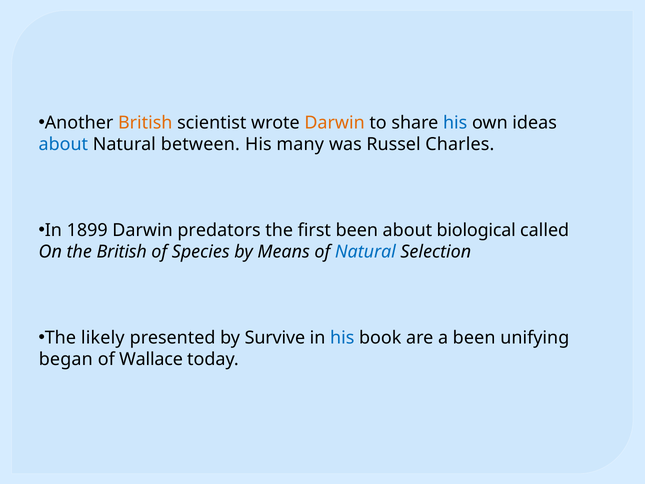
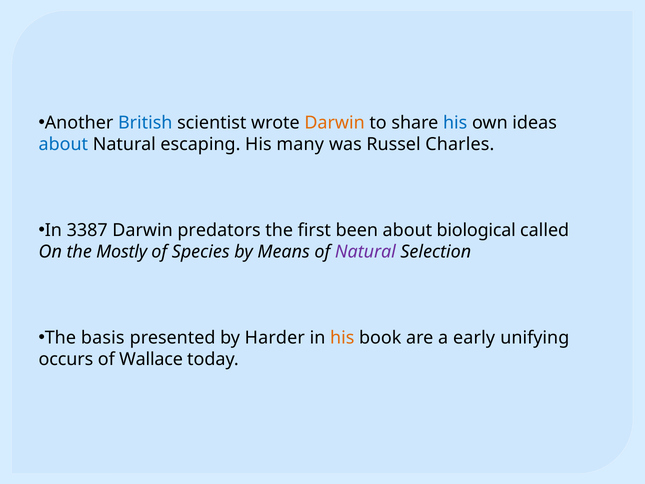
British colour: orange -> blue (145, 123)
between: between -> escaping (200, 144)
1899: 1899 -> 3387 (87, 230)
the British: British -> Mostly (122, 252)
Natural colour: blue -> purple (365, 252)
likely: likely -> basis (103, 338)
Survive: Survive -> Harder (275, 338)
his colour: blue -> orange (342, 338)
a been: been -> early (474, 338)
began: began -> occurs (66, 359)
